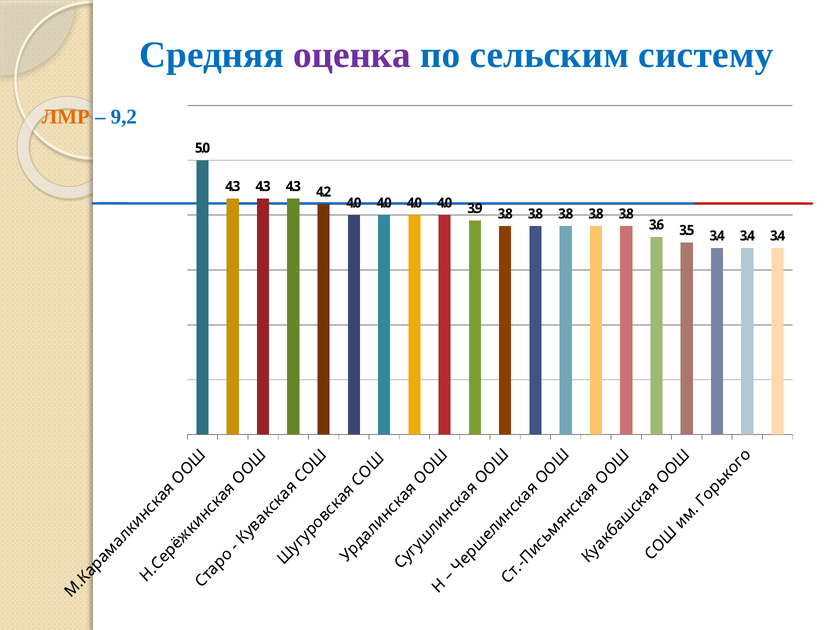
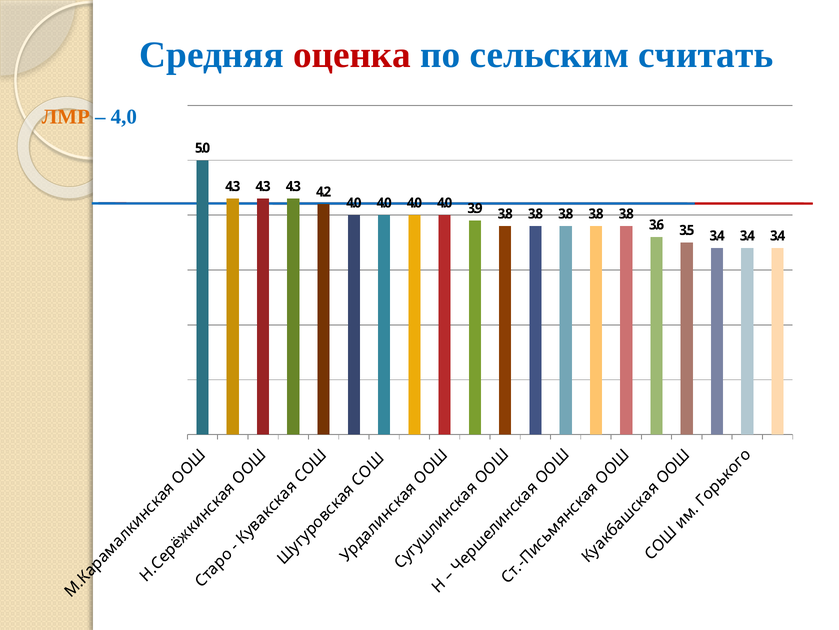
оценка colour: purple -> red (352, 55)
систему: систему -> считать (706, 55)
9,2: 9,2 -> 4,0 (124, 116)
